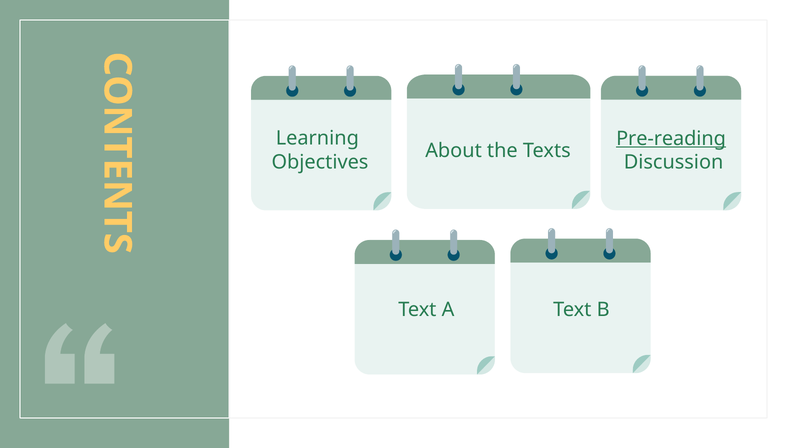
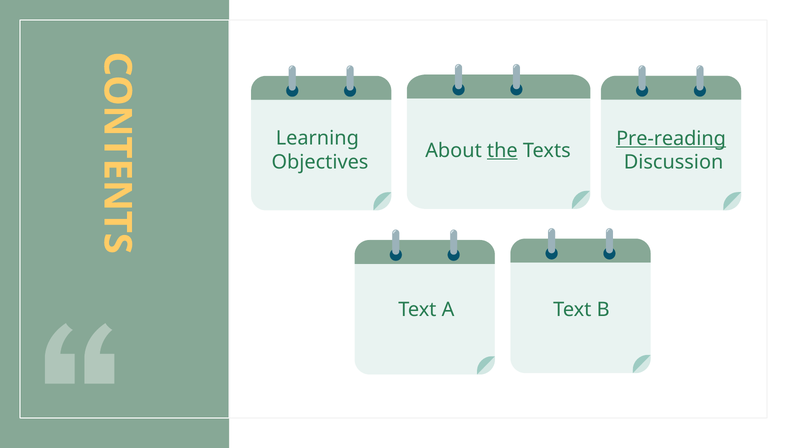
the underline: none -> present (502, 151)
